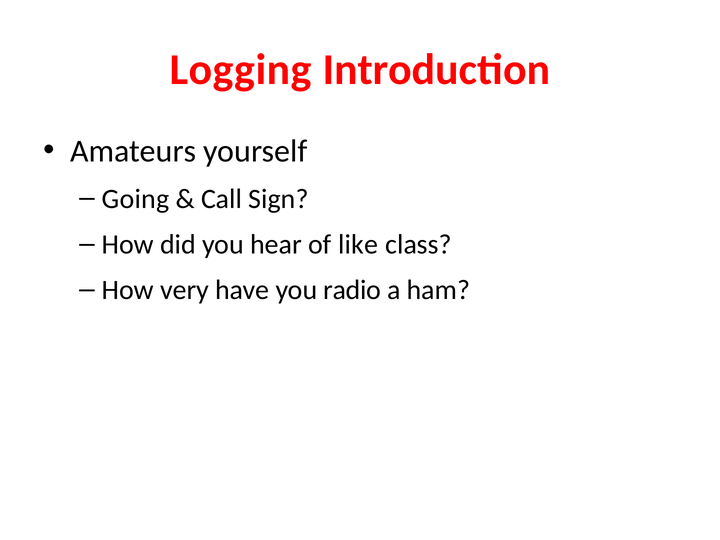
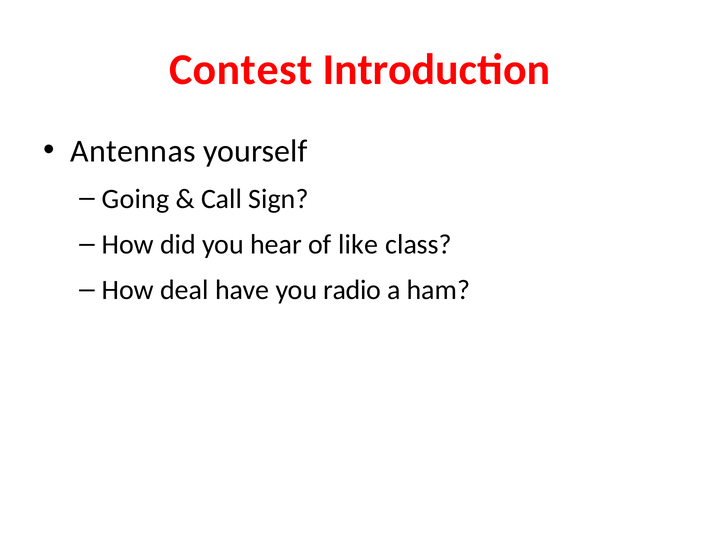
Logging: Logging -> Contest (241, 70)
Amateurs: Amateurs -> Antennas (133, 151)
very: very -> deal (184, 290)
